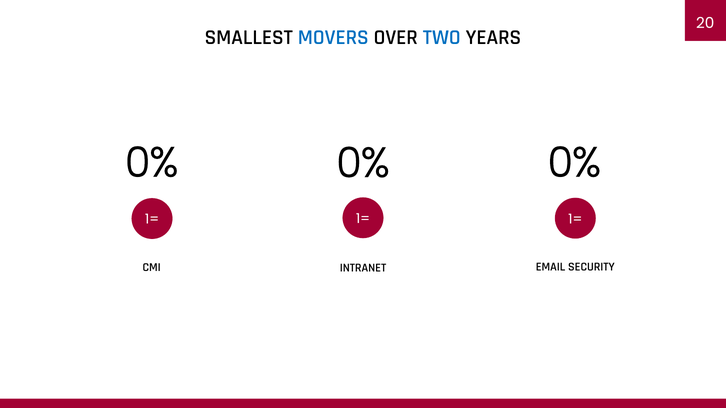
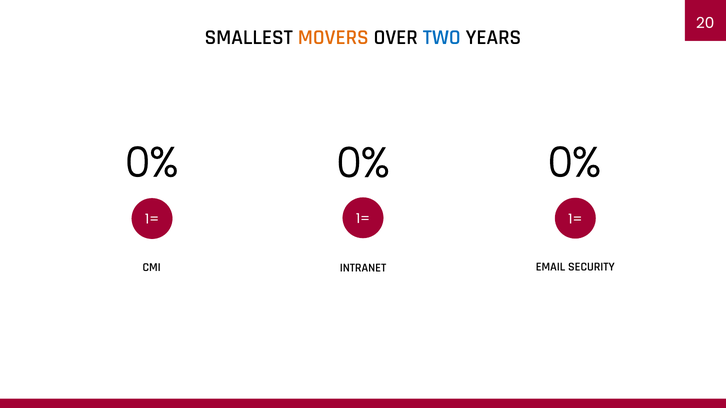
MOVERS colour: blue -> orange (333, 37)
